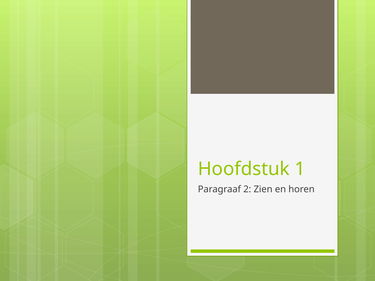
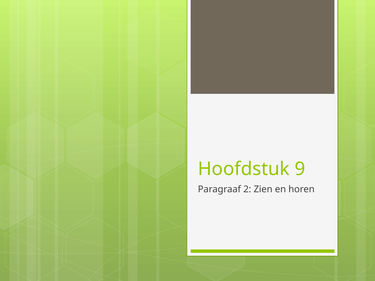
1: 1 -> 9 (300, 169)
